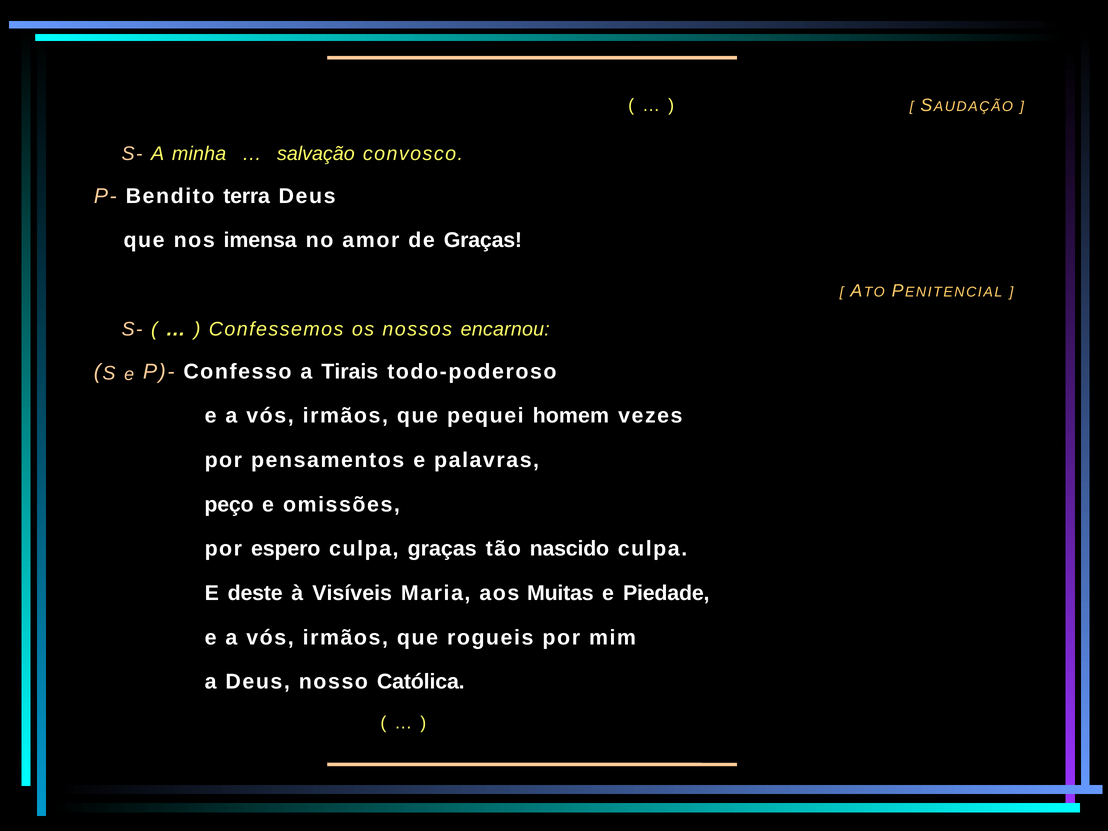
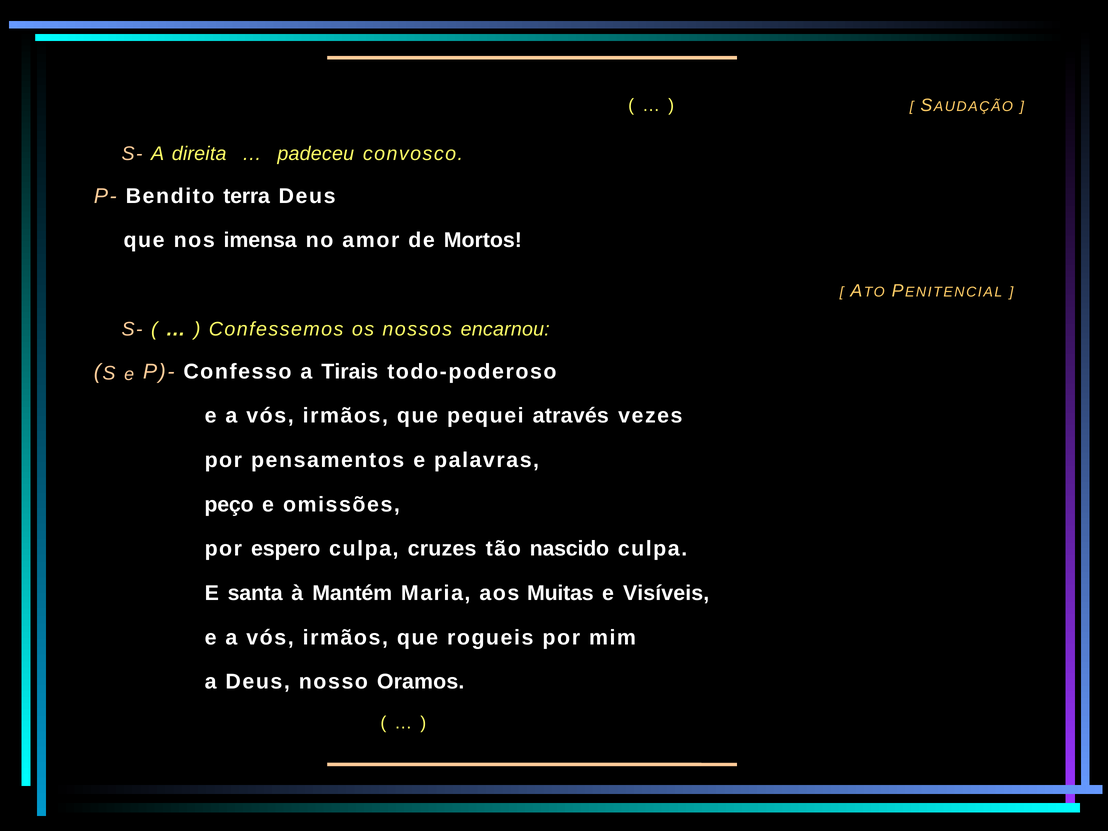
minha: minha -> direita (199, 154)
salvação: salvação -> padeceu (316, 154)
de Graças: Graças -> Mortos (483, 240)
homem: homem -> através (571, 416)
culpa graças: graças -> cruzes (442, 549)
deste: deste -> santa (255, 593)
Visíveis: Visíveis -> Mantém (352, 593)
Piedade: Piedade -> Visíveis (666, 593)
Católica: Católica -> Oramos (421, 682)
